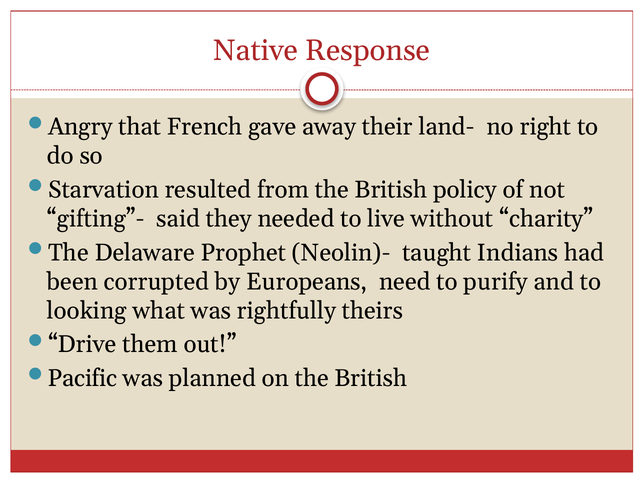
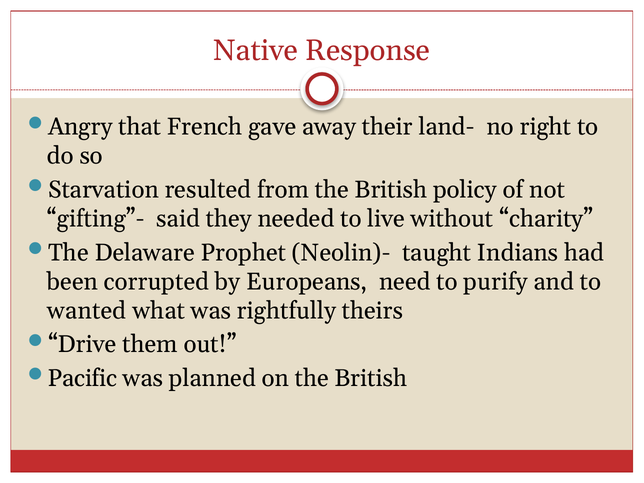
looking: looking -> wanted (87, 311)
